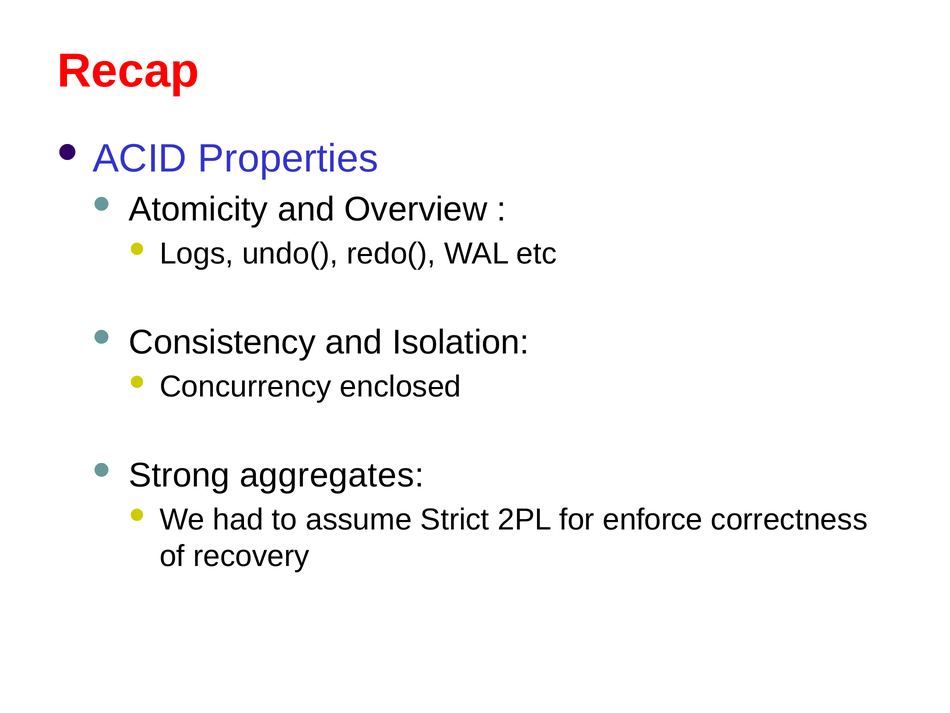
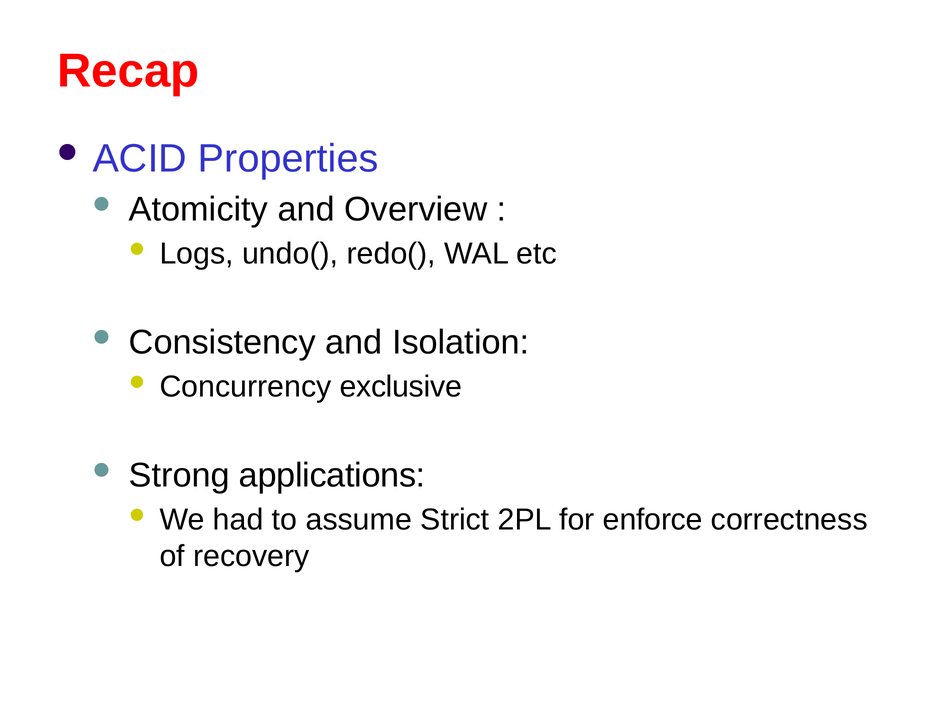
enclosed: enclosed -> exclusive (401, 387)
aggregates: aggregates -> applications (332, 475)
